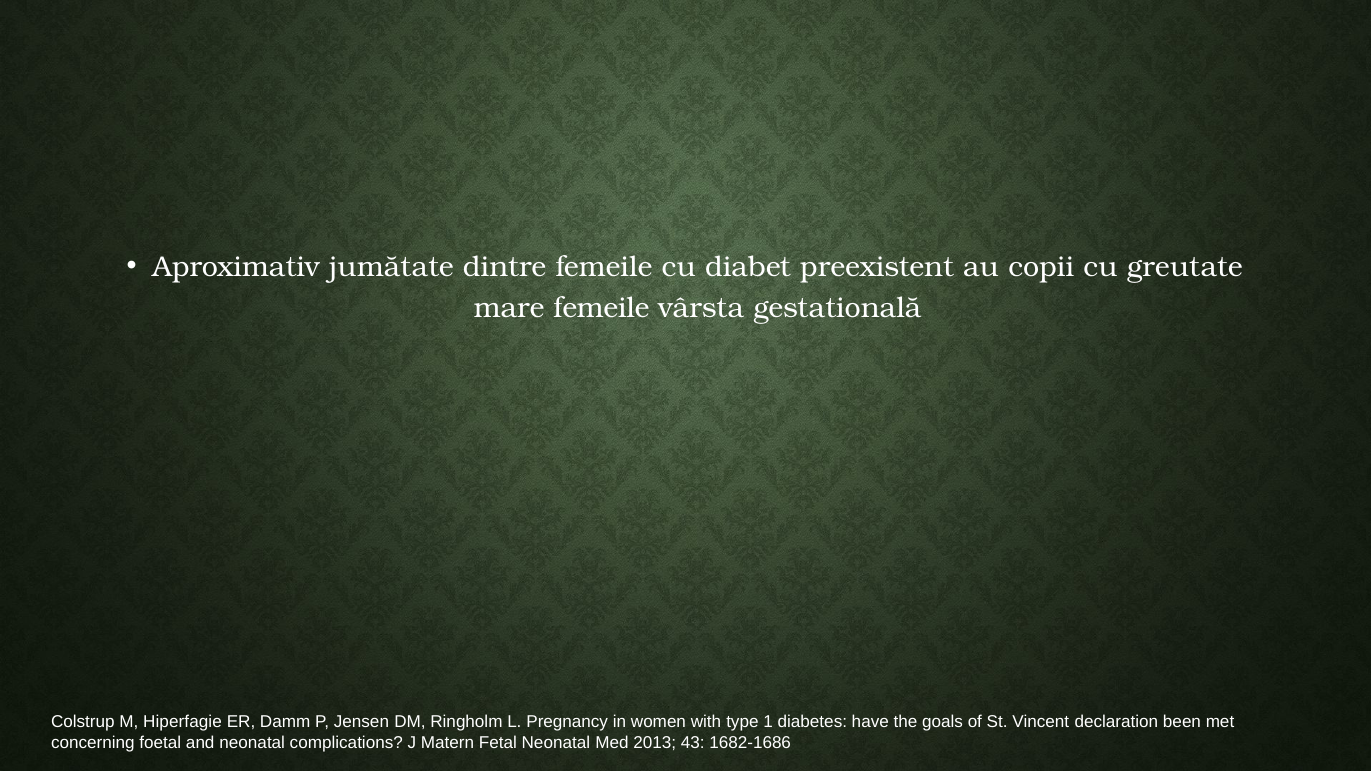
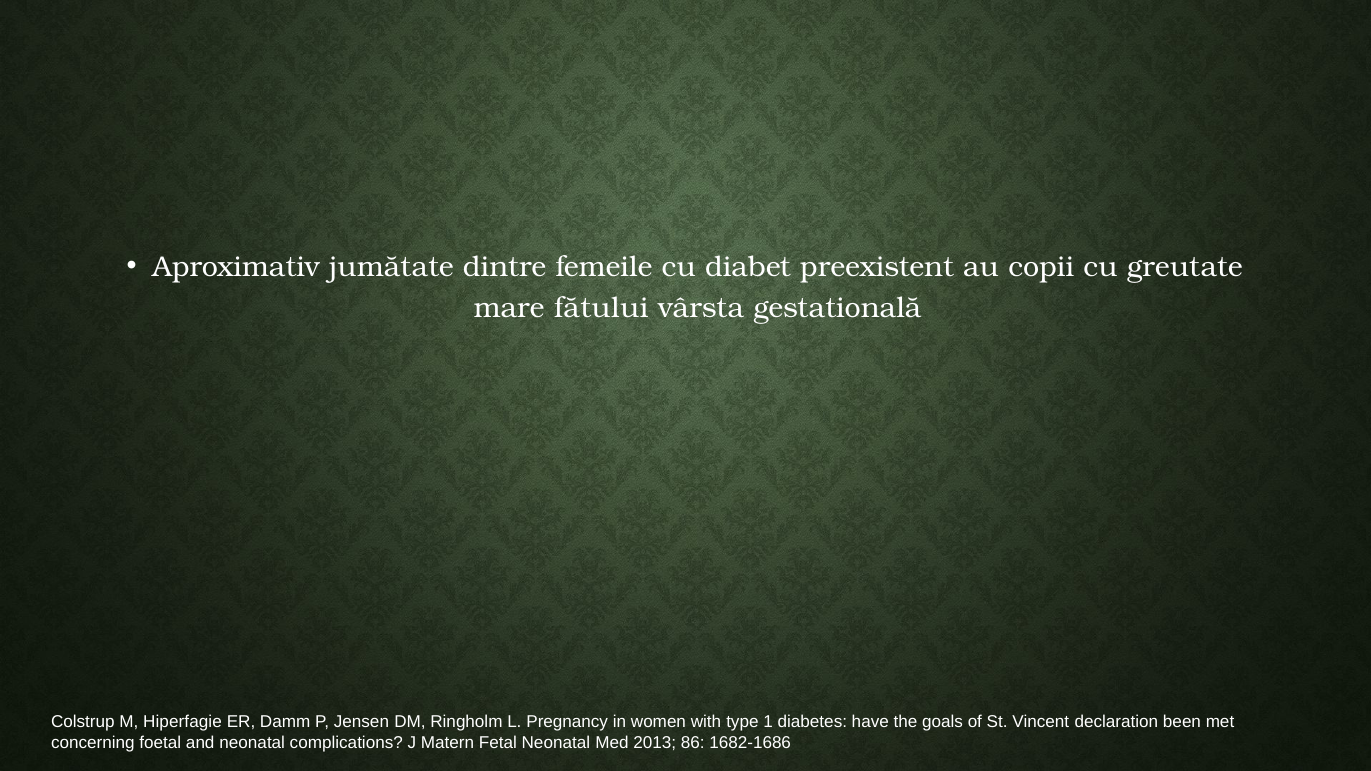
mare femeile: femeile -> fătului (601, 308)
43: 43 -> 86 (693, 743)
